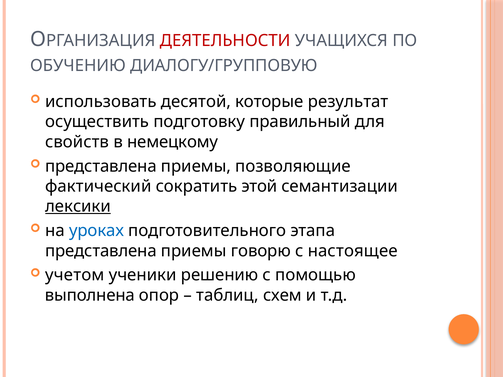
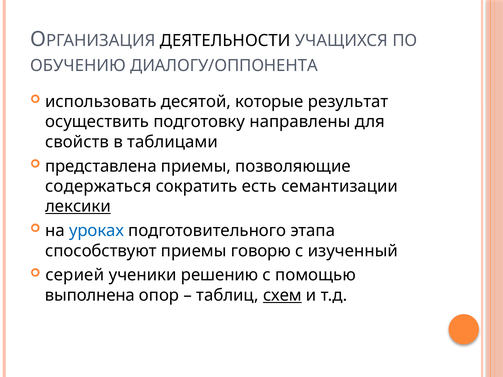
ДЕЯТЕЛЬНОСТИ colour: red -> black (225, 41)
ДИАЛОГУ/ГРУППОВУЮ: ДИАЛОГУ/ГРУППОВУЮ -> ДИАЛОГУ/ОППОНЕНТА (224, 66)
правильный: правильный -> направлены (300, 122)
немецкому: немецкому -> таблицами (173, 142)
фактический: фактический -> содержаться (98, 186)
этой: этой -> есть (259, 186)
представлена: представлена -> способствуют (101, 251)
настоящее: настоящее -> изученный (353, 251)
учетом: учетом -> серией (75, 275)
схем underline: none -> present (282, 295)
